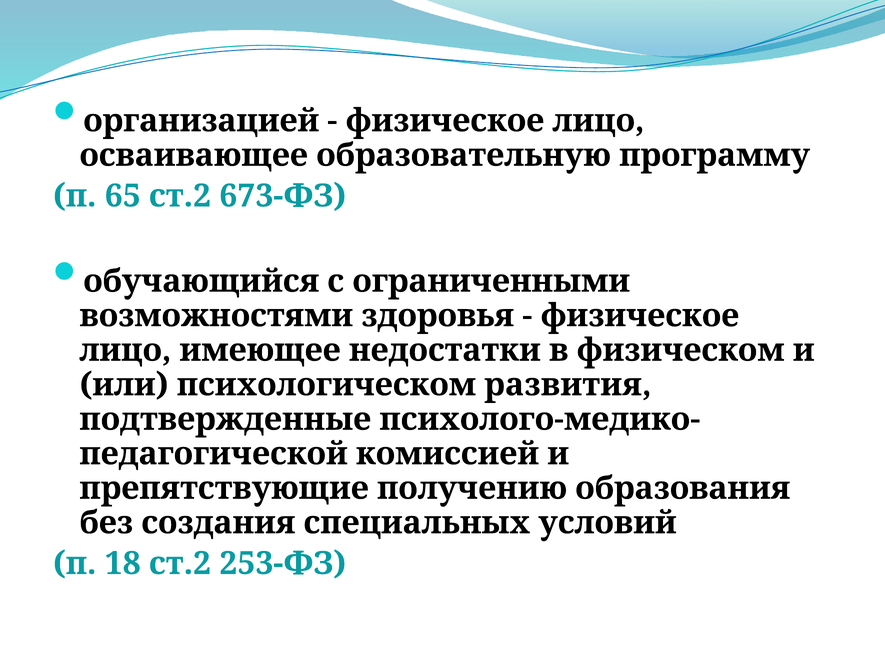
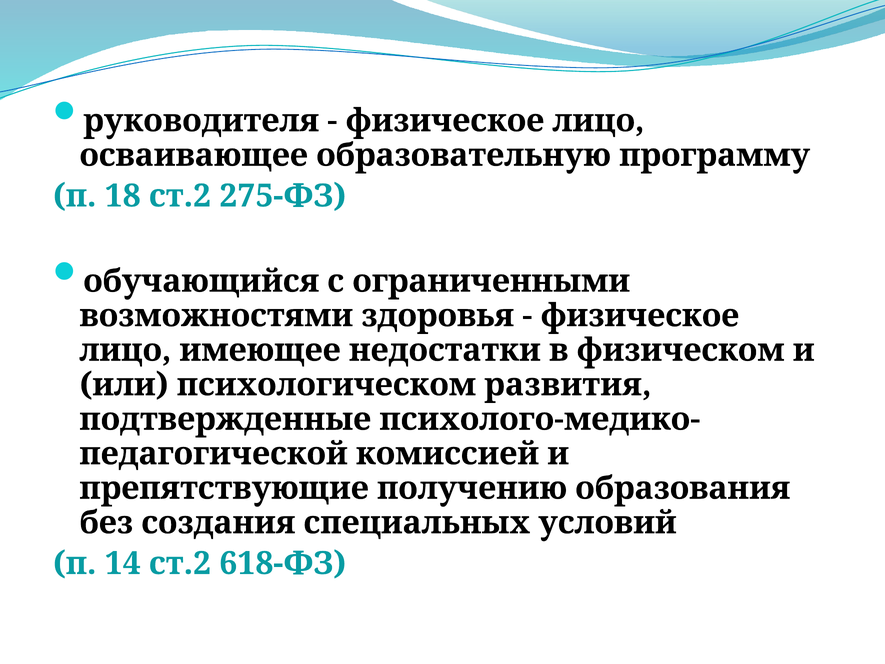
организацией: организацией -> руководителя (201, 121)
65: 65 -> 18 (123, 196)
673-ФЗ: 673-ФЗ -> 275-ФЗ (283, 196)
18: 18 -> 14 (123, 563)
253-ФЗ: 253-ФЗ -> 618-ФЗ (283, 563)
